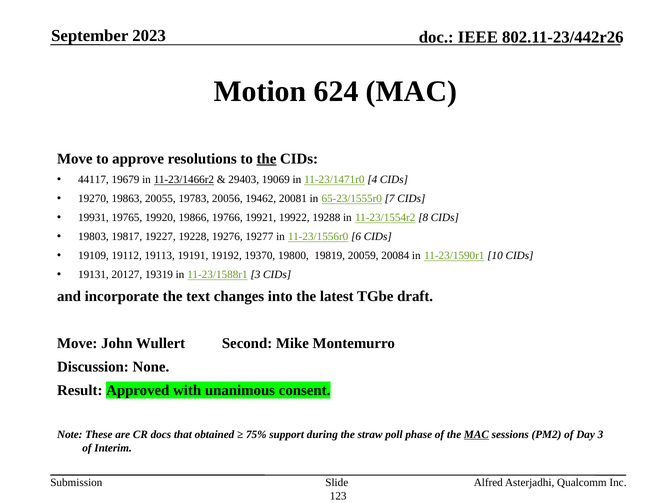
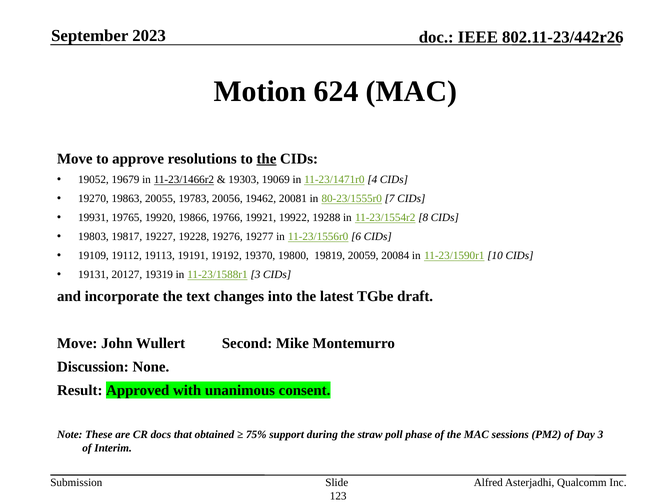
44117: 44117 -> 19052 (93, 180)
29403: 29403 -> 19303 (244, 180)
65-23/1555r0: 65-23/1555r0 -> 80-23/1555r0 (352, 199)
MAC underline: present -> none (476, 435)
